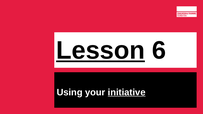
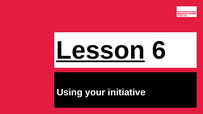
initiative underline: present -> none (127, 92)
